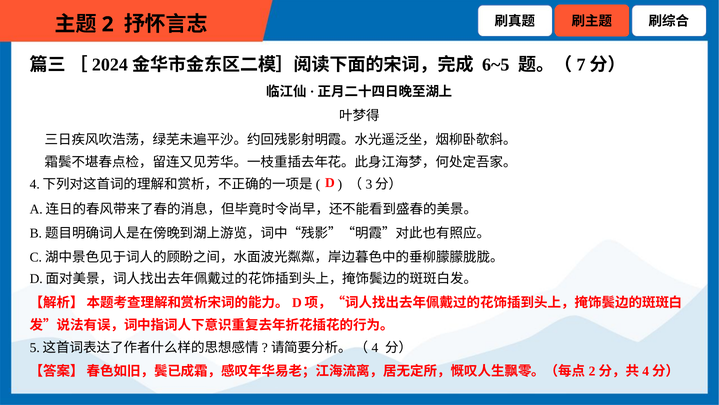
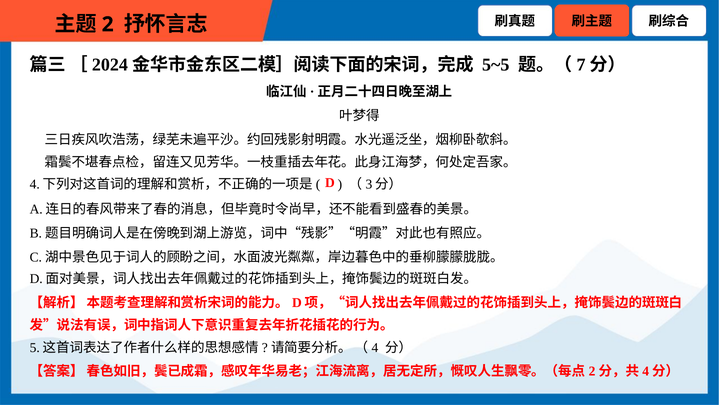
6~5: 6~5 -> 5~5 (496, 65)
